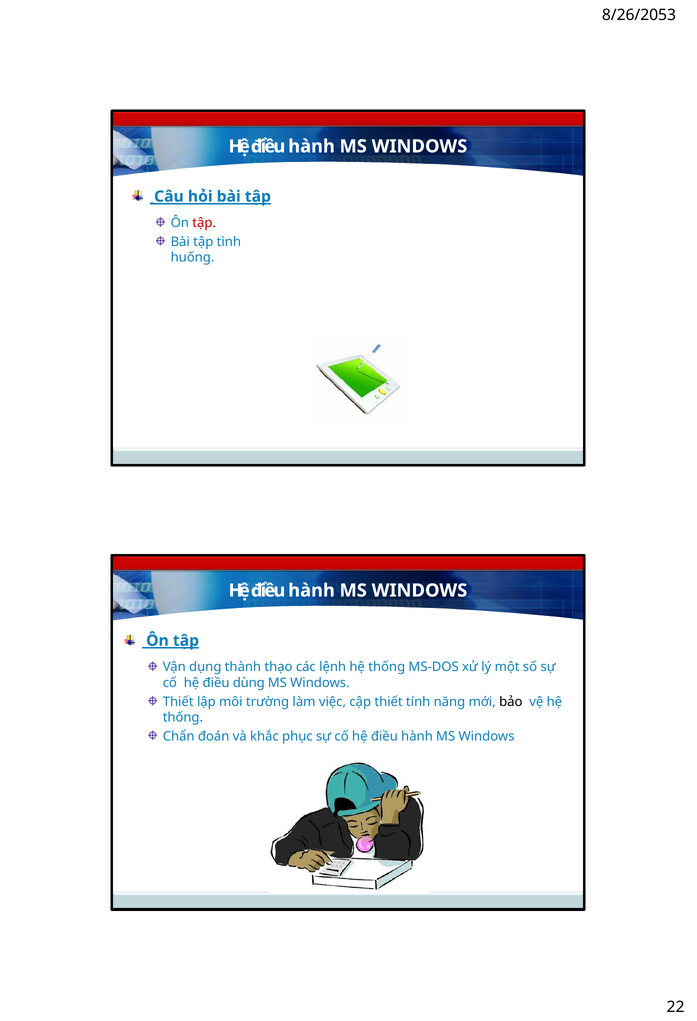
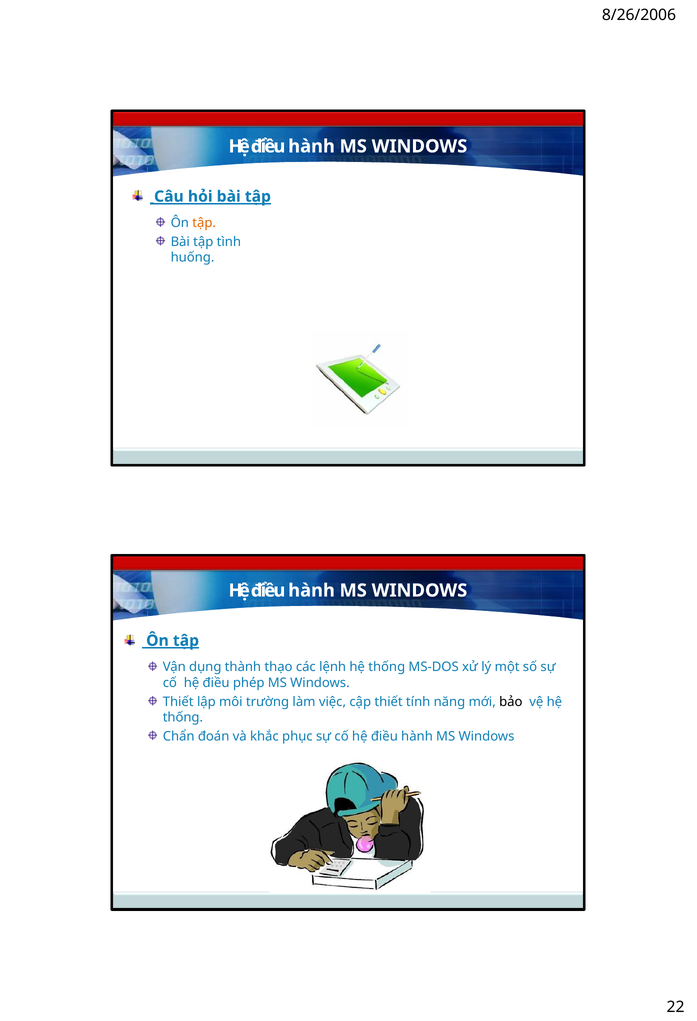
8/26/2053: 8/26/2053 -> 8/26/2006 (639, 15)
tập colour: red -> orange (204, 223)
dùng: dùng -> phép (249, 683)
